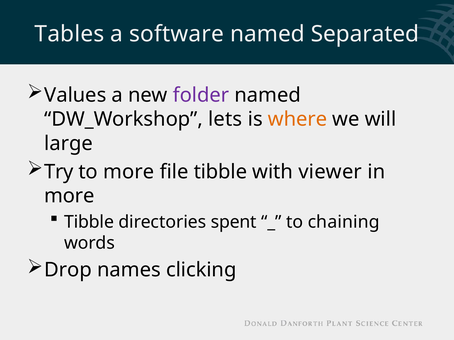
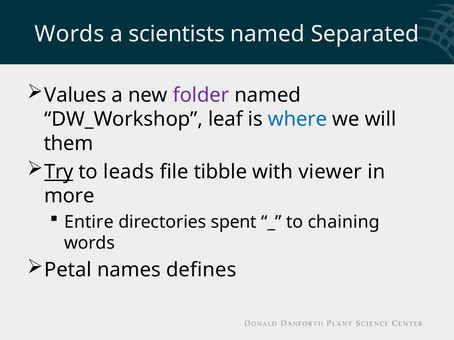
Tables: Tables -> Words (69, 34)
software: software -> scientists (177, 34)
lets: lets -> leaf (225, 119)
where colour: orange -> blue (298, 119)
large: large -> them (69, 144)
Try underline: none -> present (59, 172)
to more: more -> leads (129, 172)
Tibble: Tibble -> Entire (89, 222)
Drop: Drop -> Petal (68, 270)
clicking: clicking -> defines (201, 270)
